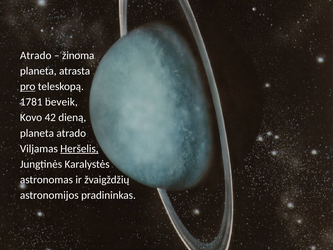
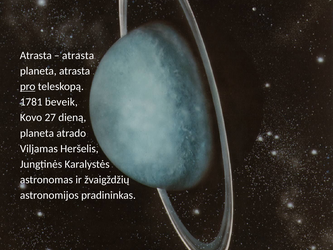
Atrado: Atrado -> Atrasta (36, 55)
žinoma: žinoma -> atrasta (78, 55)
42: 42 -> 27 (50, 117)
Heršelis underline: present -> none (79, 149)
